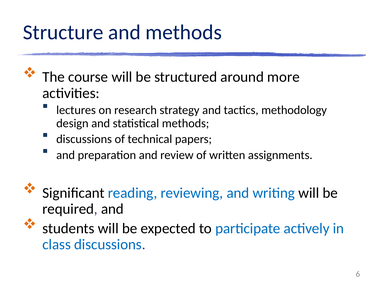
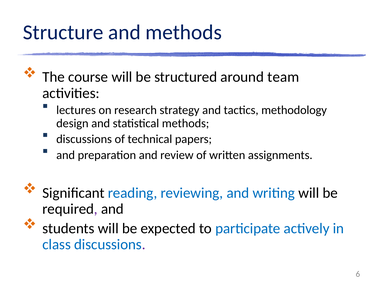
more: more -> team (283, 77)
